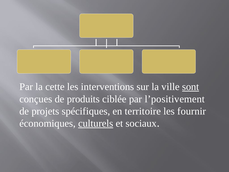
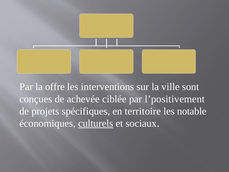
cette: cette -> offre (55, 87)
sont underline: present -> none (191, 87)
produits: produits -> achevée (83, 99)
fournir: fournir -> notable (192, 111)
